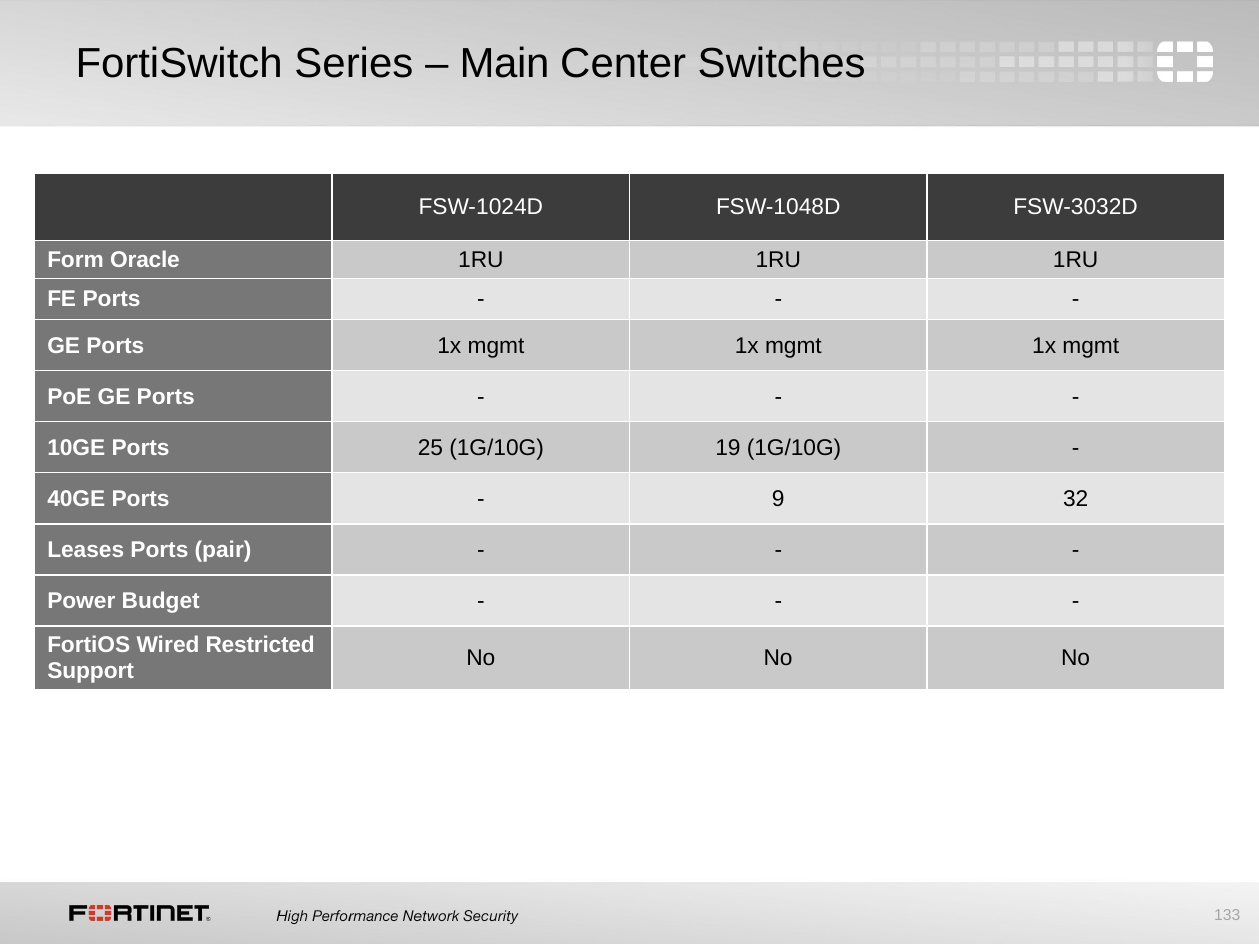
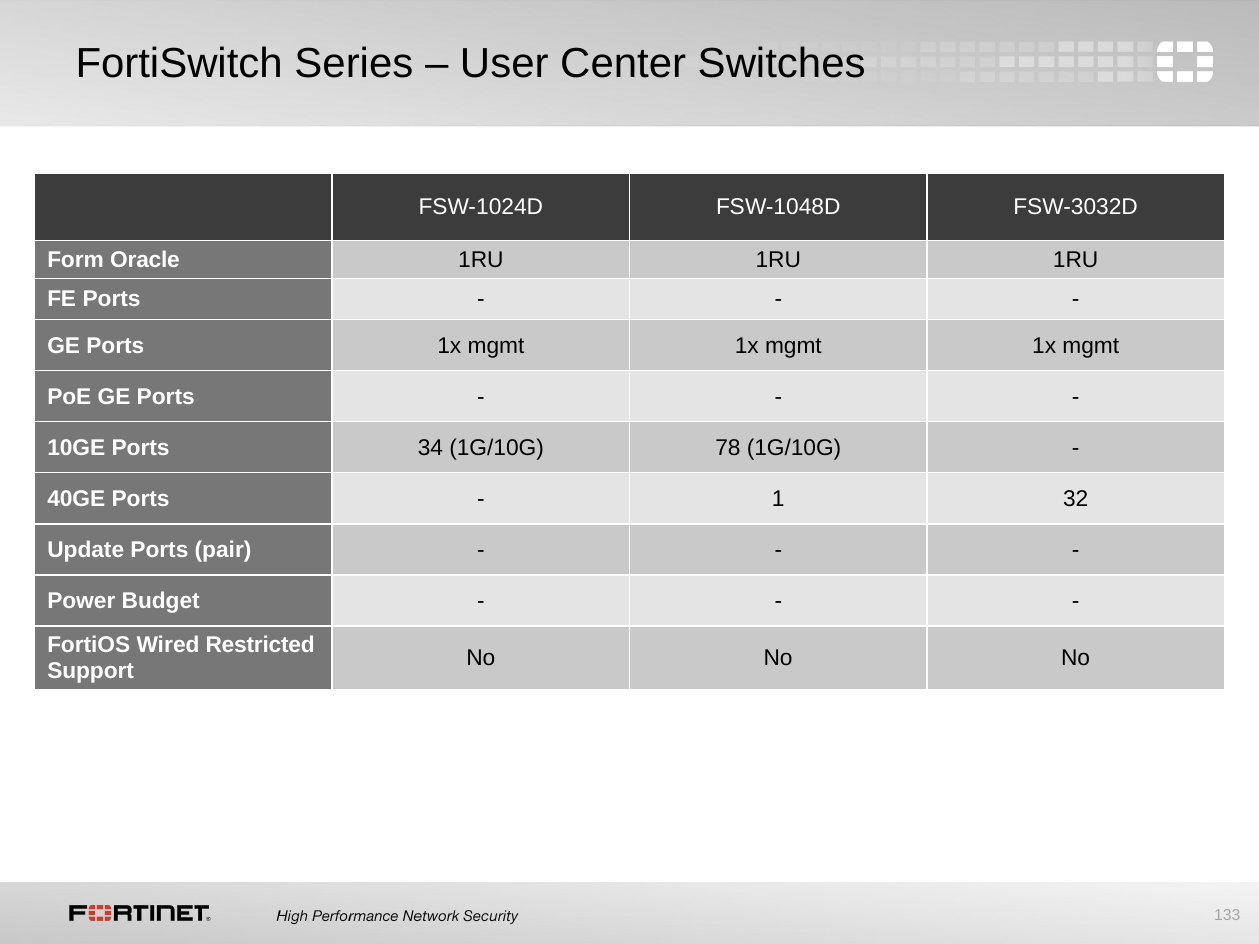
Main: Main -> User (504, 63)
25: 25 -> 34 (430, 448)
19: 19 -> 78 (728, 448)
9: 9 -> 1 (778, 499)
Leases: Leases -> Update (86, 550)
